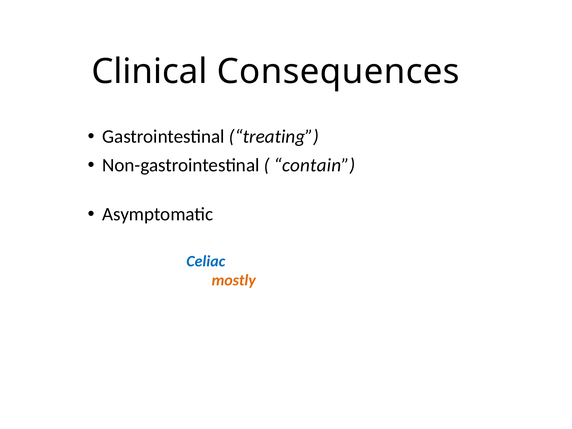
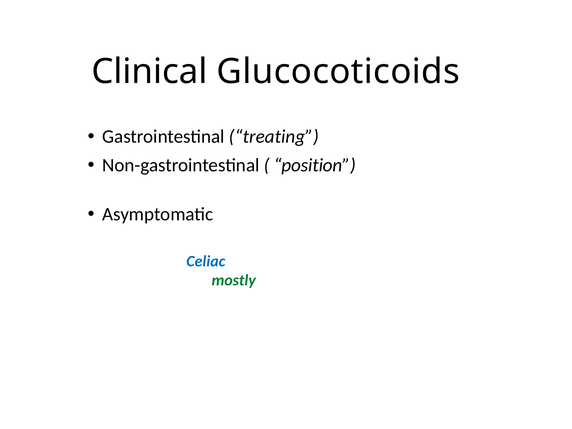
Consequences: Consequences -> Glucocoticoids (338, 72)
contain: contain -> position (315, 165)
mostly colour: orange -> green (234, 280)
